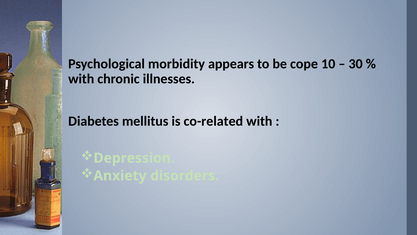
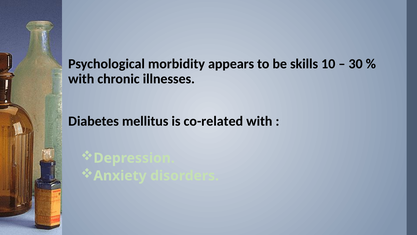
cope: cope -> skills (304, 64)
